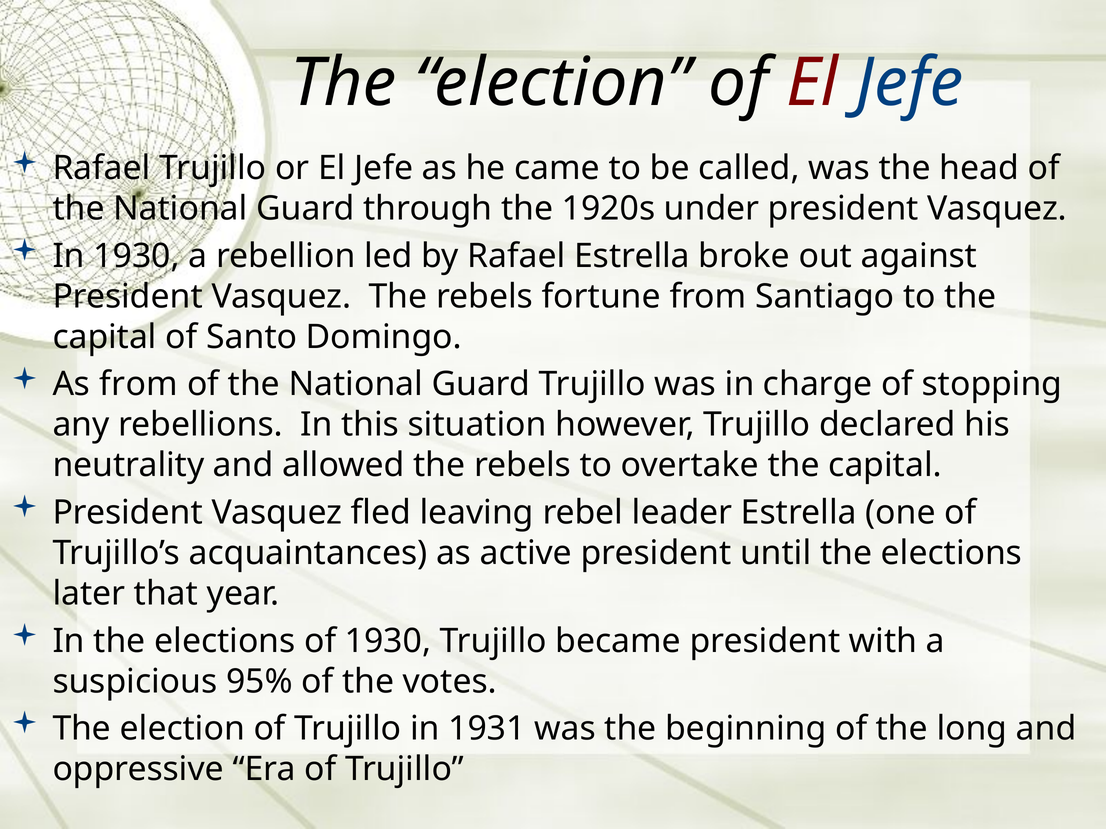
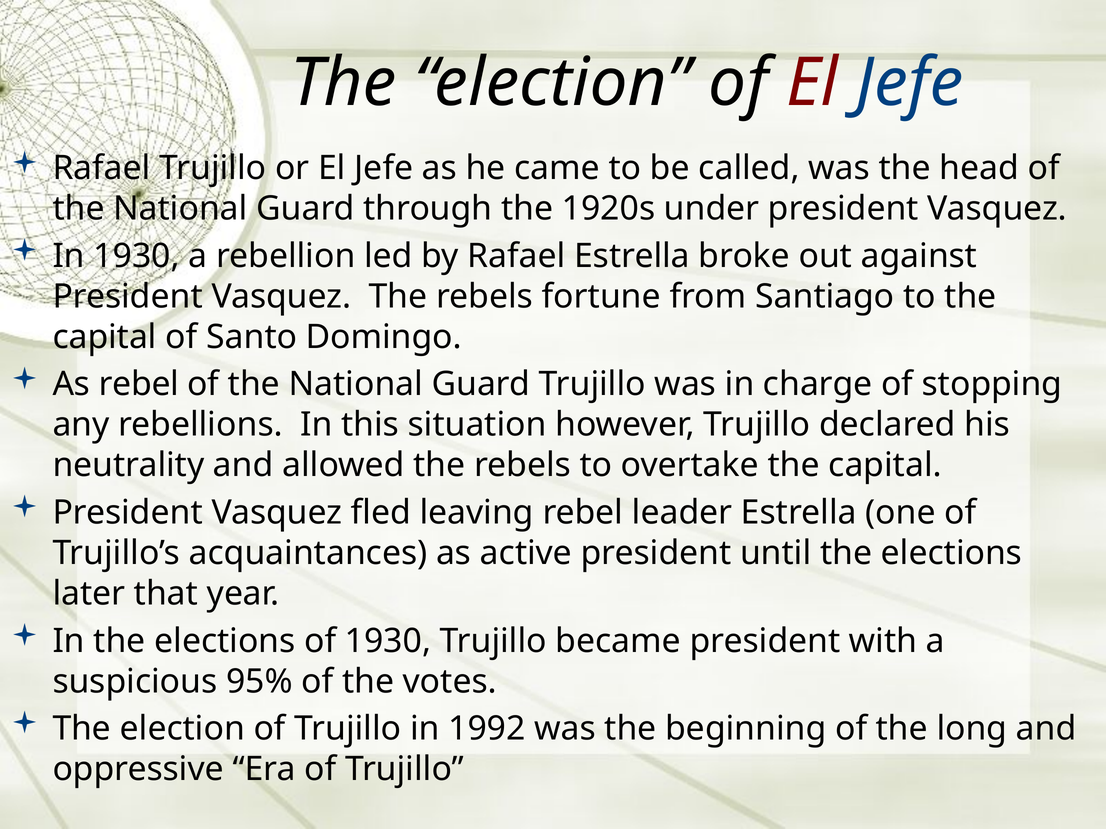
As from: from -> rebel (139, 385)
1931: 1931 -> 1992 (487, 729)
